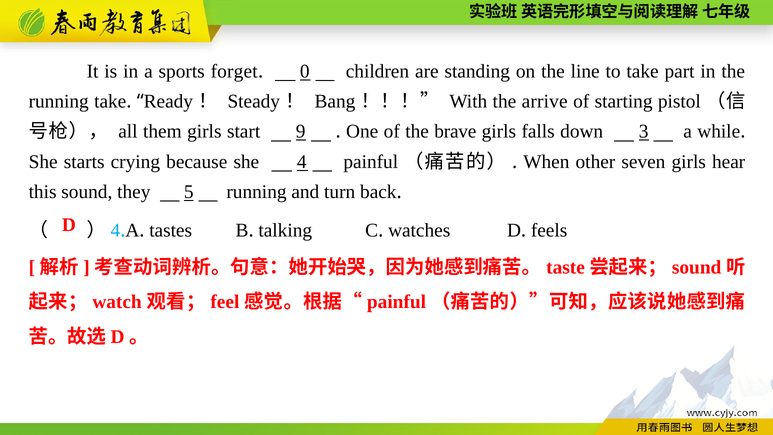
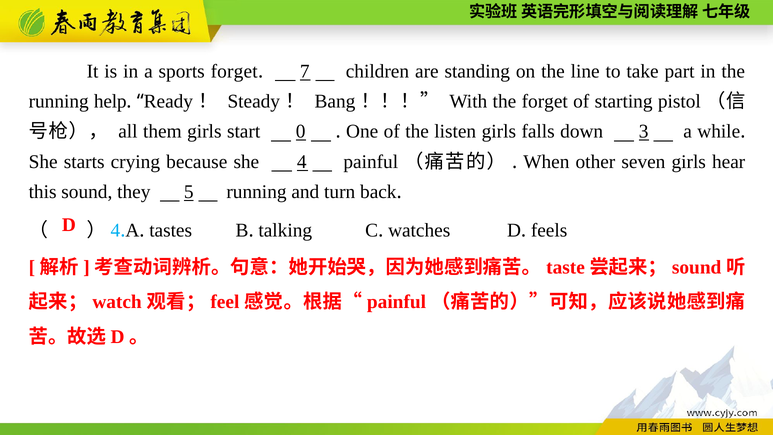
0: 0 -> 7 (305, 71)
running take: take -> help (110, 101)
the arrive: arrive -> forget (545, 101)
9: 9 -> 0 (301, 132)
brave: brave -> listen (455, 132)
